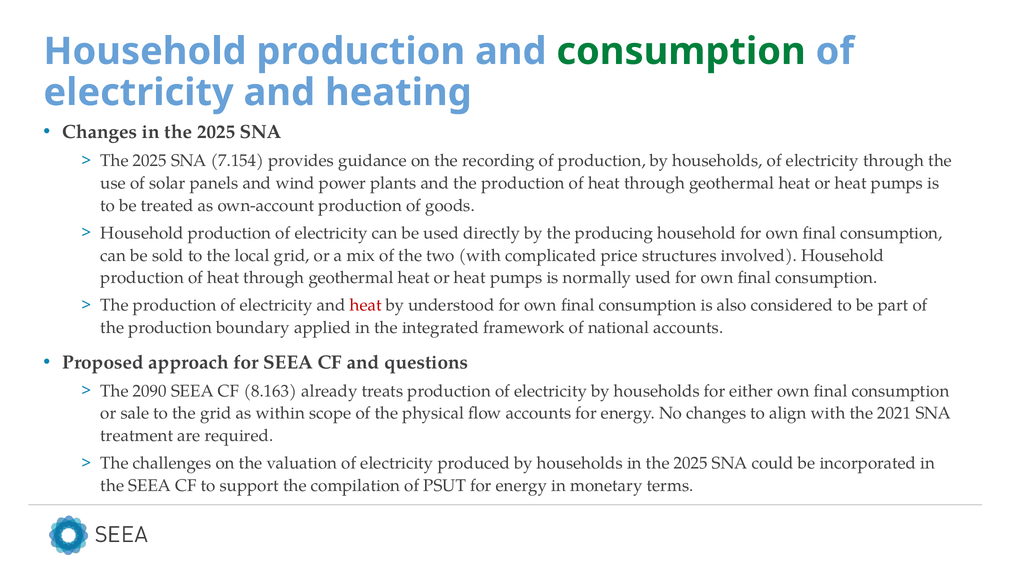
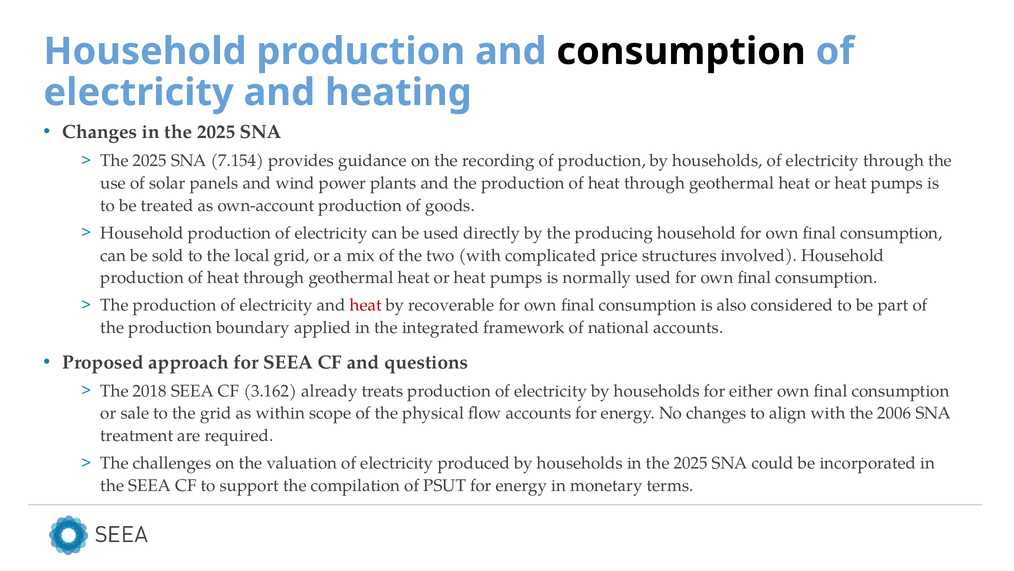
consumption colour: green -> black (681, 51)
understood: understood -> recoverable (451, 305)
2090: 2090 -> 2018 (150, 391)
8.163: 8.163 -> 3.162 (270, 391)
2021: 2021 -> 2006 (894, 413)
